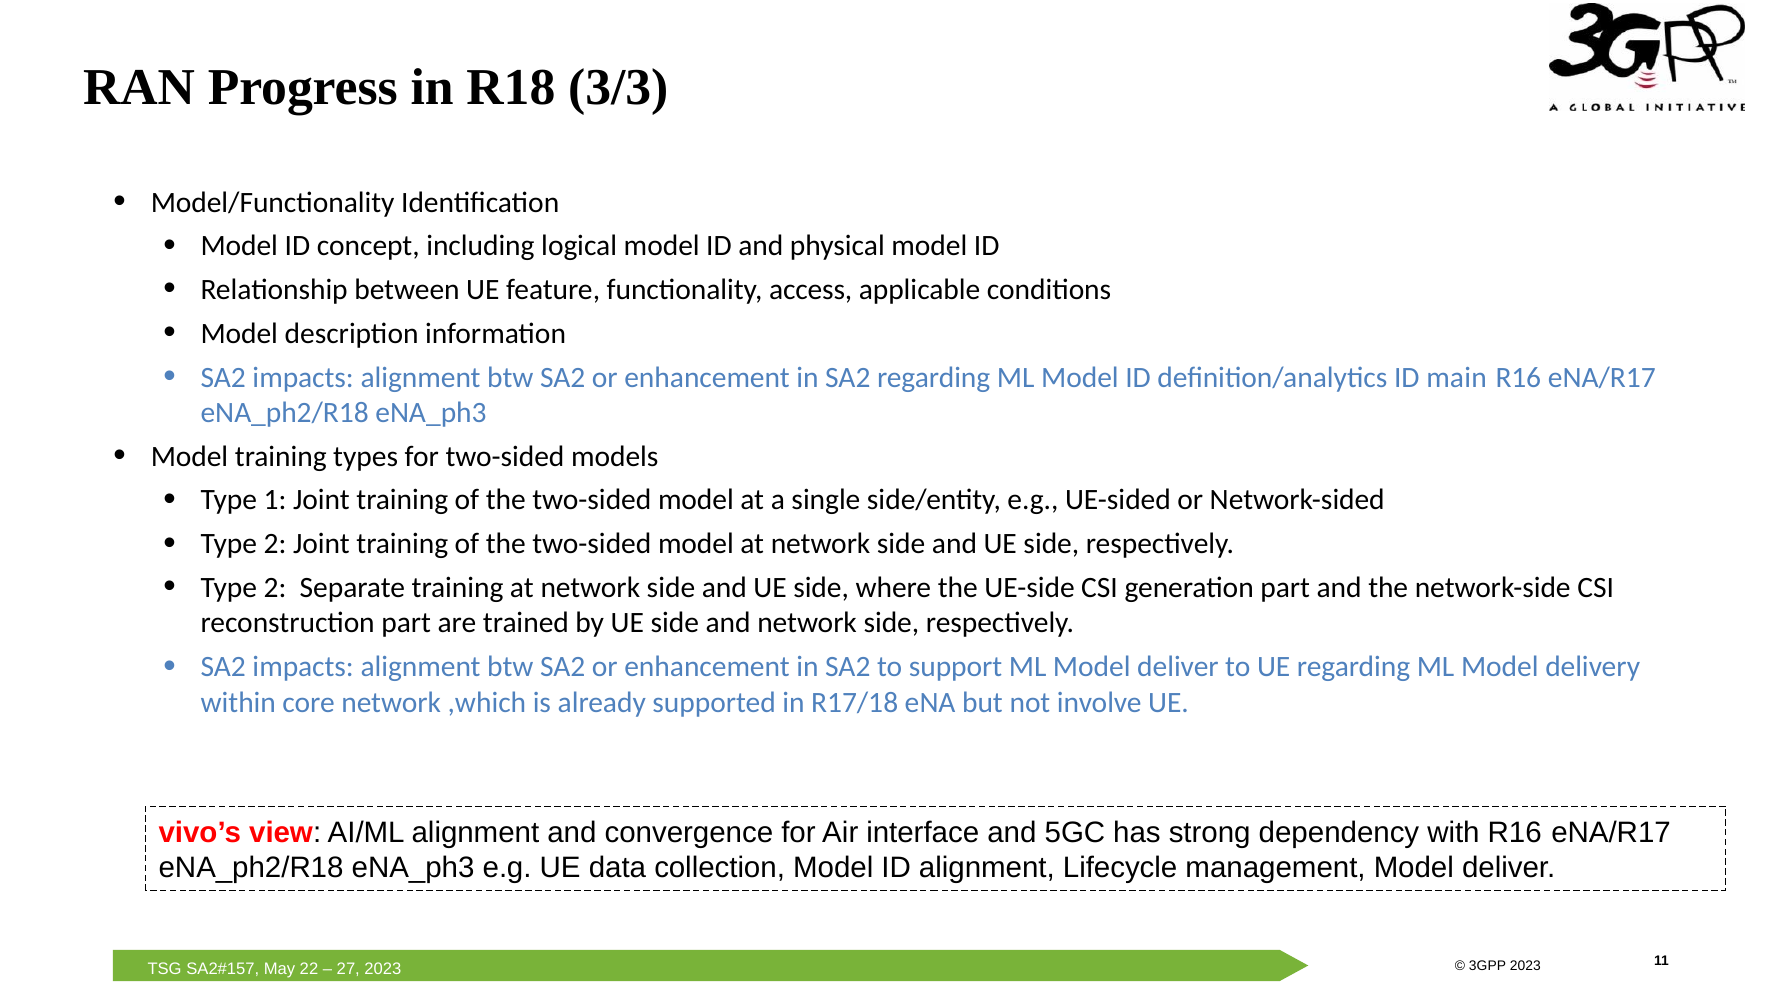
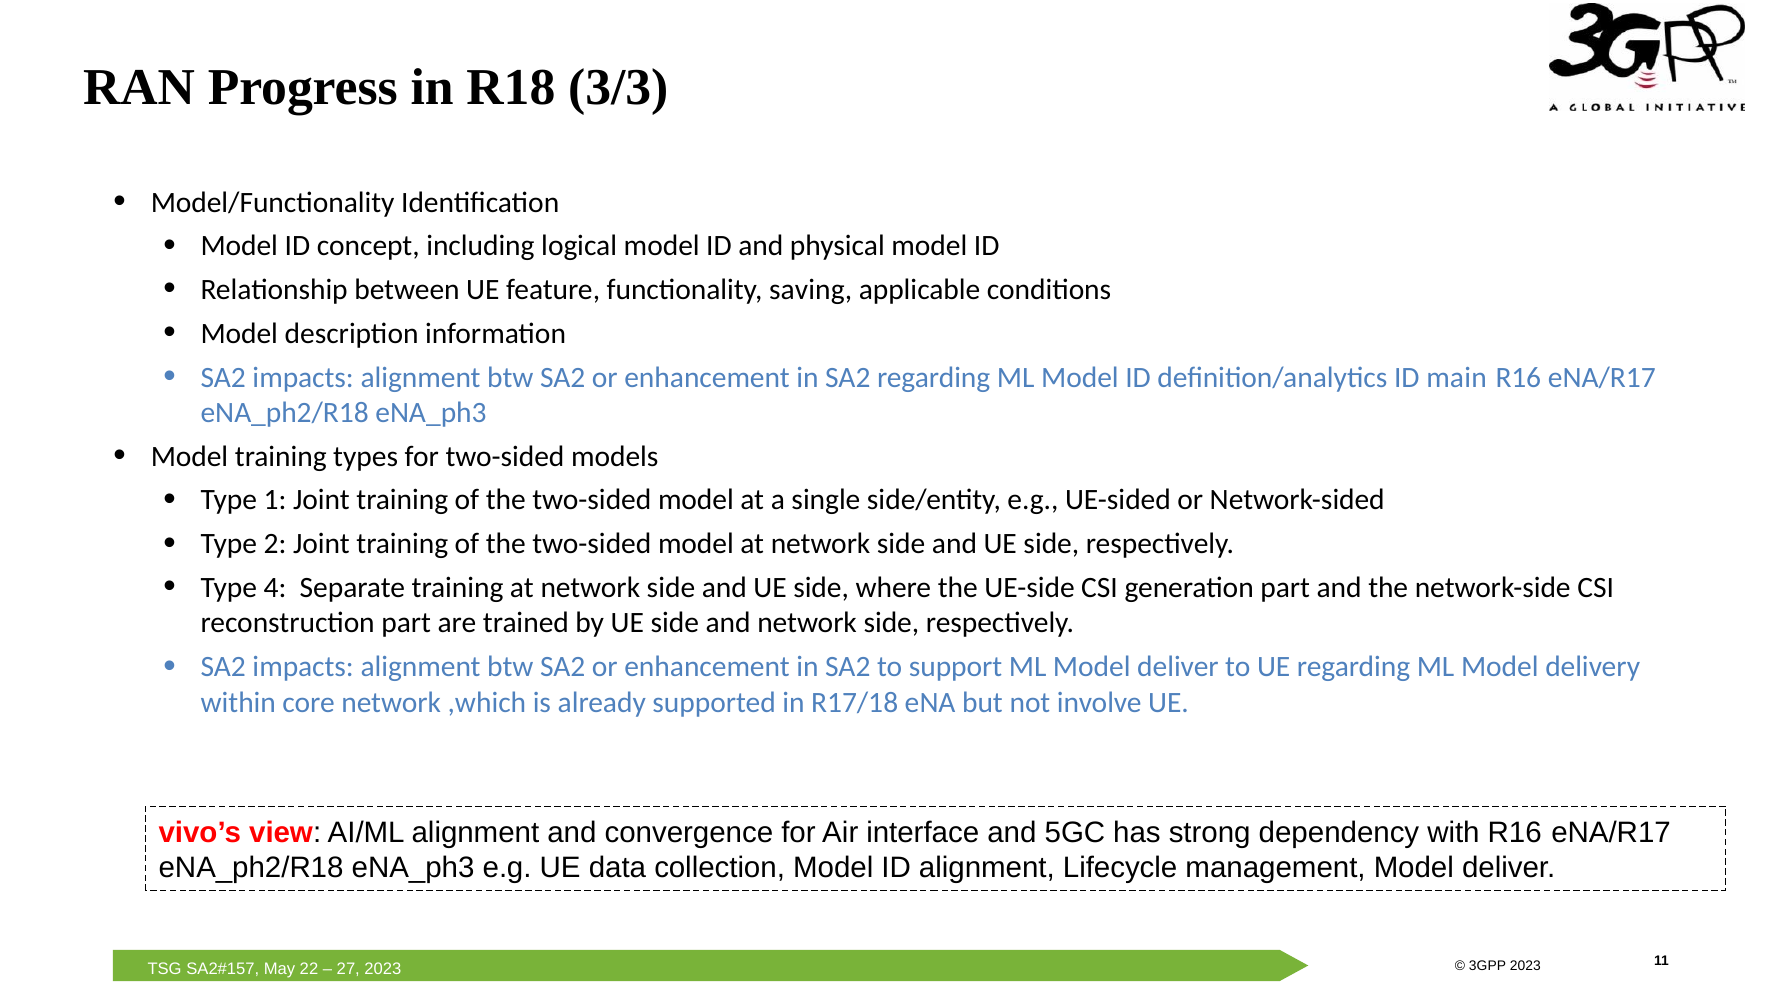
access: access -> saving (811, 290)
2: 2 -> 4 (275, 588)
